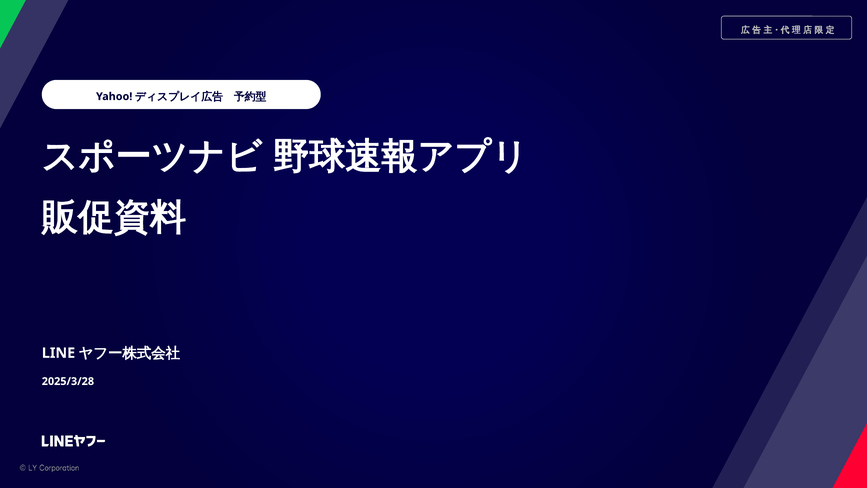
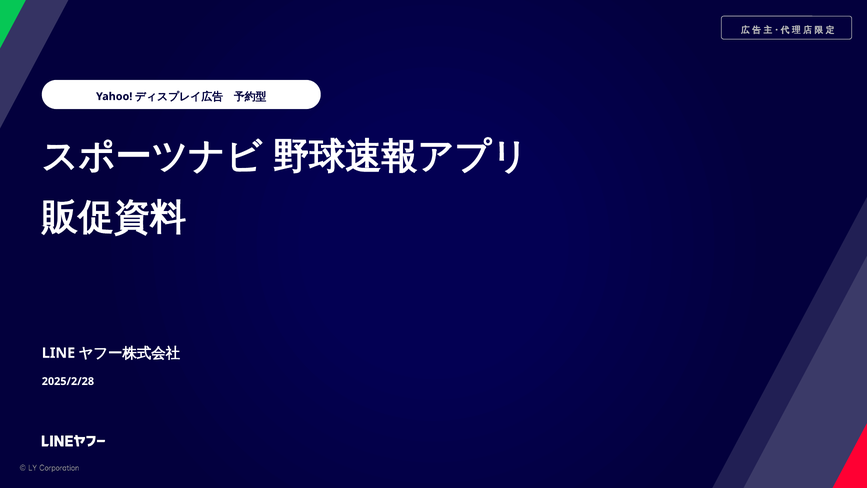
2025/3/28: 2025/3/28 -> 2025/2/28 (68, 381)
